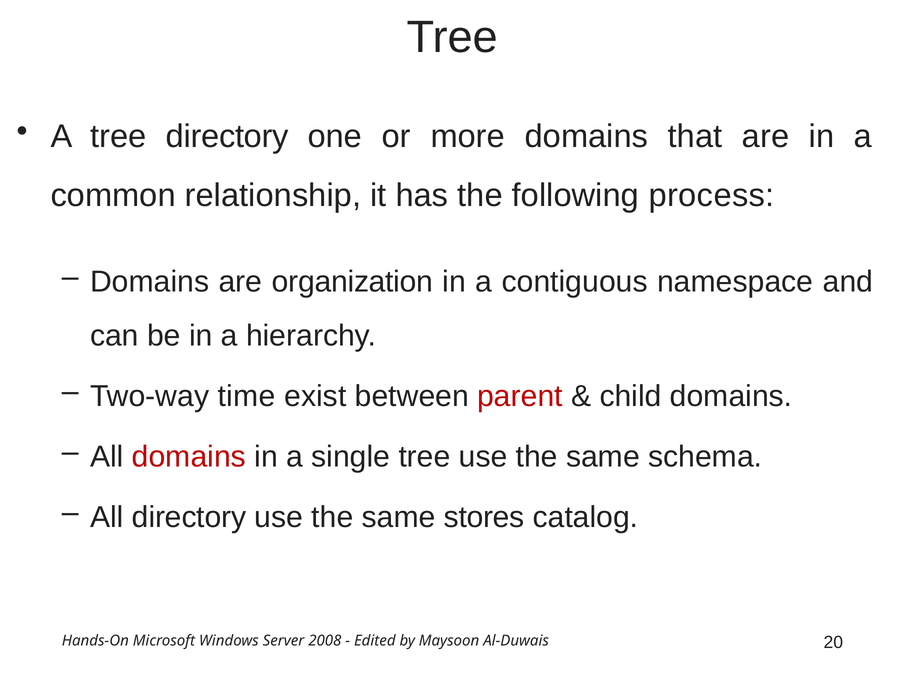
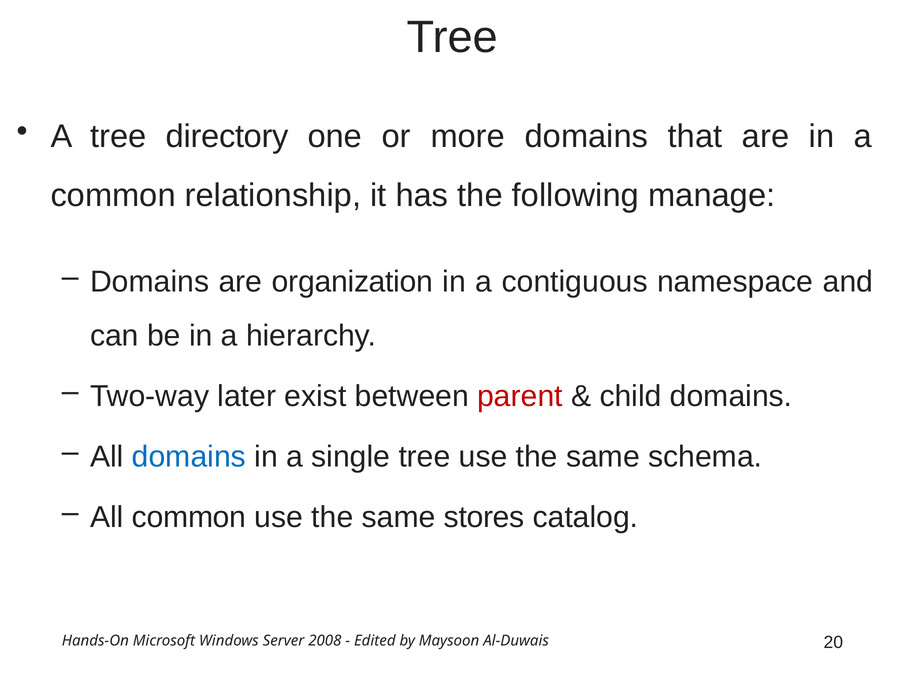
process: process -> manage (712, 195)
time: time -> later (247, 396)
domains colour: red -> blue (189, 457)
All directory: directory -> common (189, 517)
